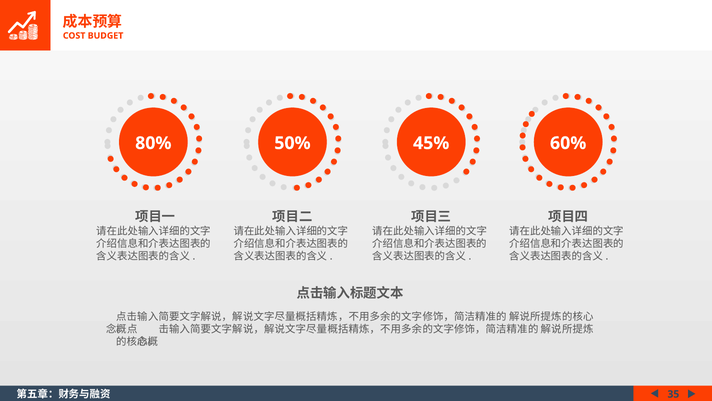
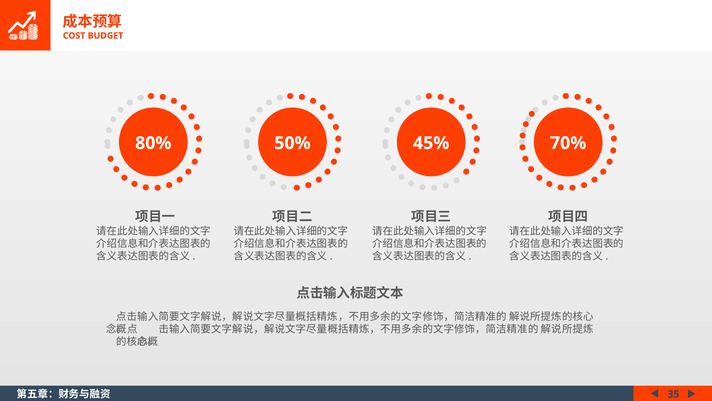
60%: 60% -> 70% (568, 143)
